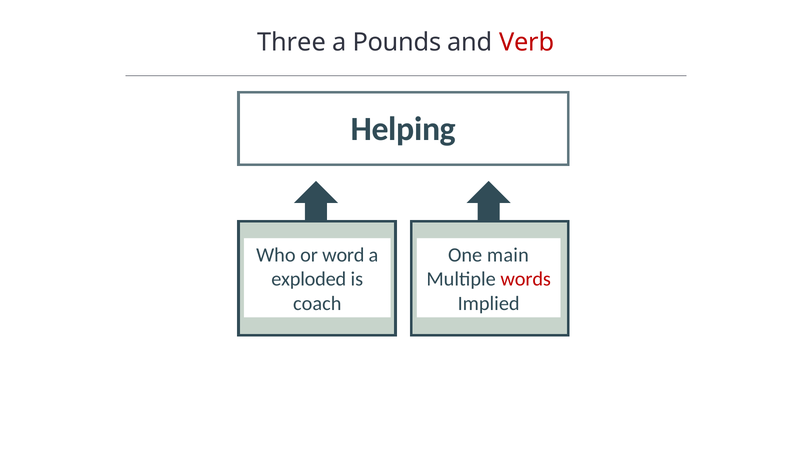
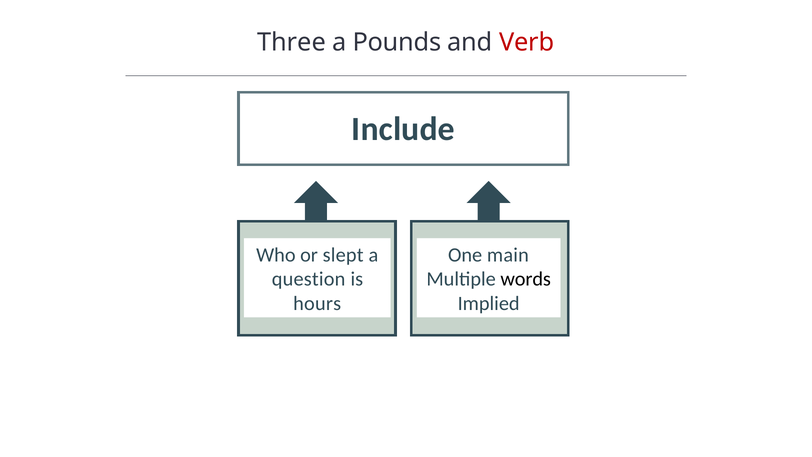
Helping: Helping -> Include (403, 129)
word: word -> slept (343, 255)
exploded: exploded -> question (309, 279)
words colour: red -> black (526, 279)
coach: coach -> hours (317, 303)
